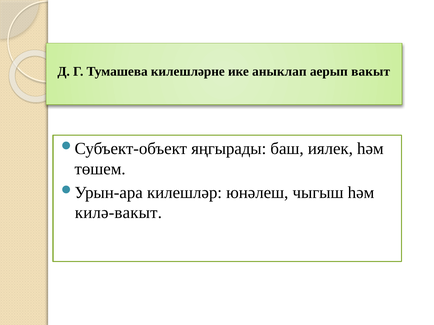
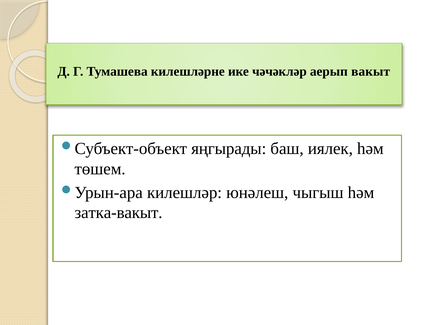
аныклап: аныклап -> чәчәкләр (279, 72)
килә-вакыт: килә-вакыт -> затка-вакыт (119, 213)
